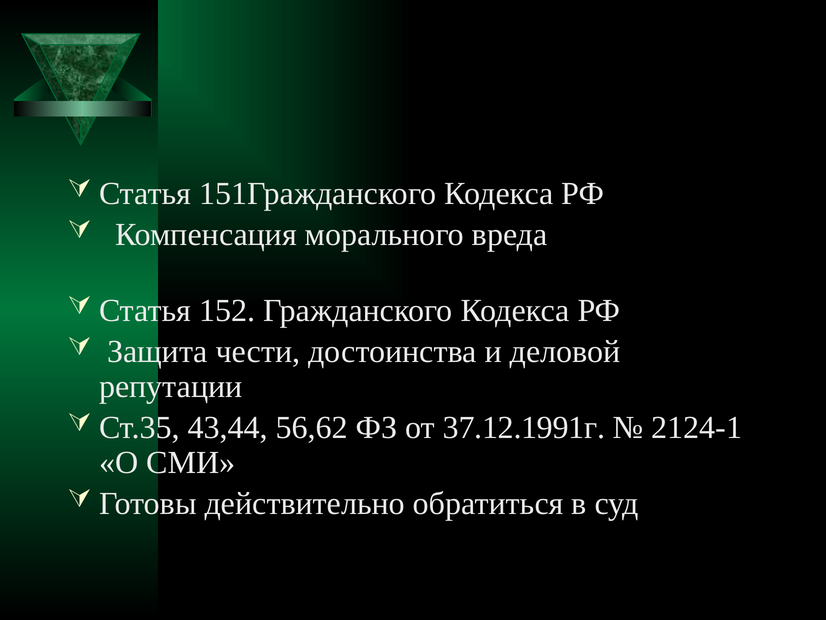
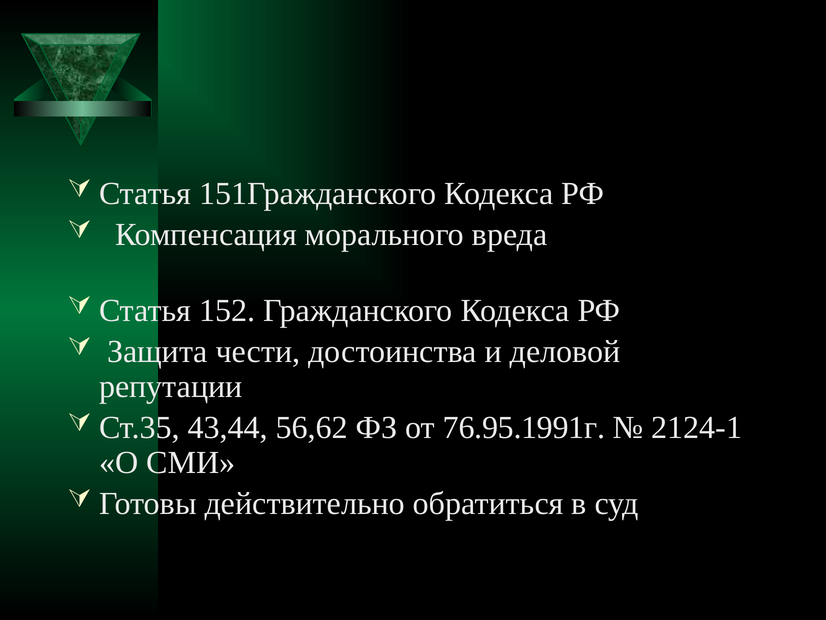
37.12.1991г: 37.12.1991г -> 76.95.1991г (524, 427)
